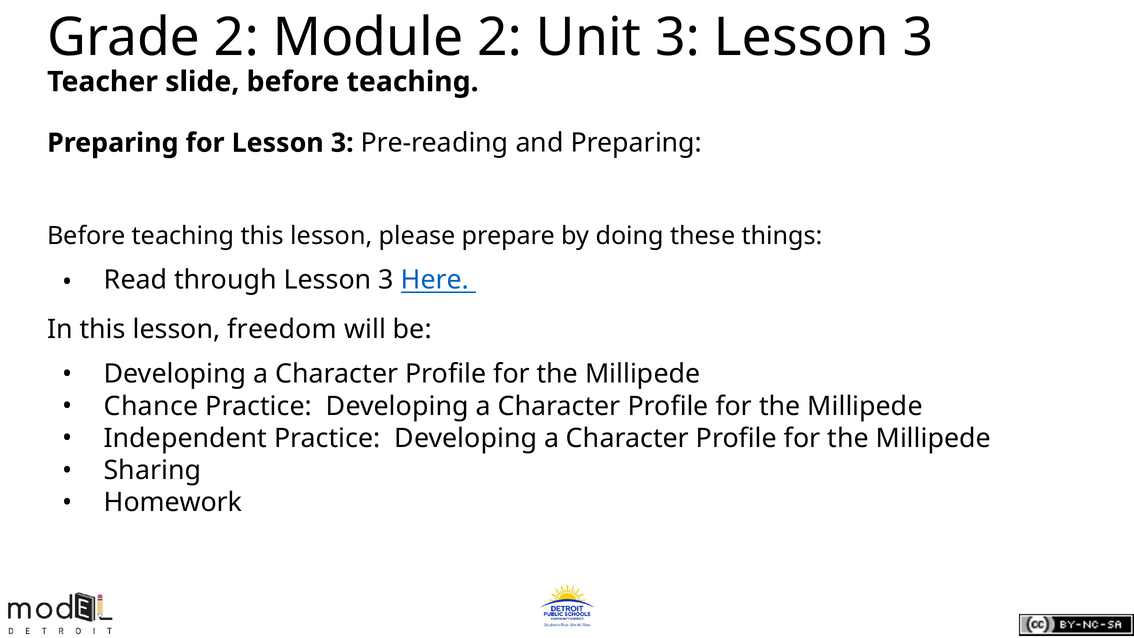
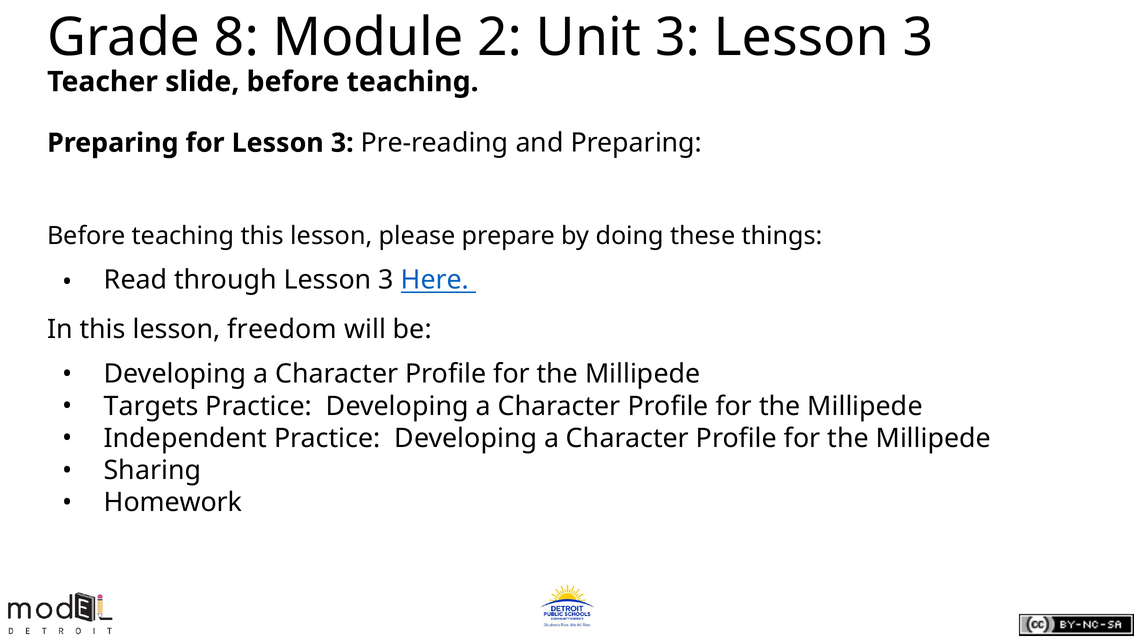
Grade 2: 2 -> 8 (236, 37)
Chance: Chance -> Targets (151, 406)
